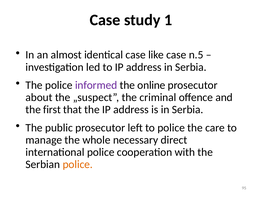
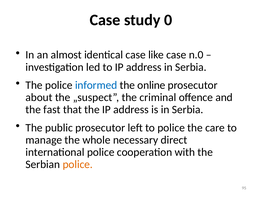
1: 1 -> 0 (168, 20)
n.5: n.5 -> n.0 (196, 55)
informed colour: purple -> blue (96, 85)
first: first -> fast (52, 109)
